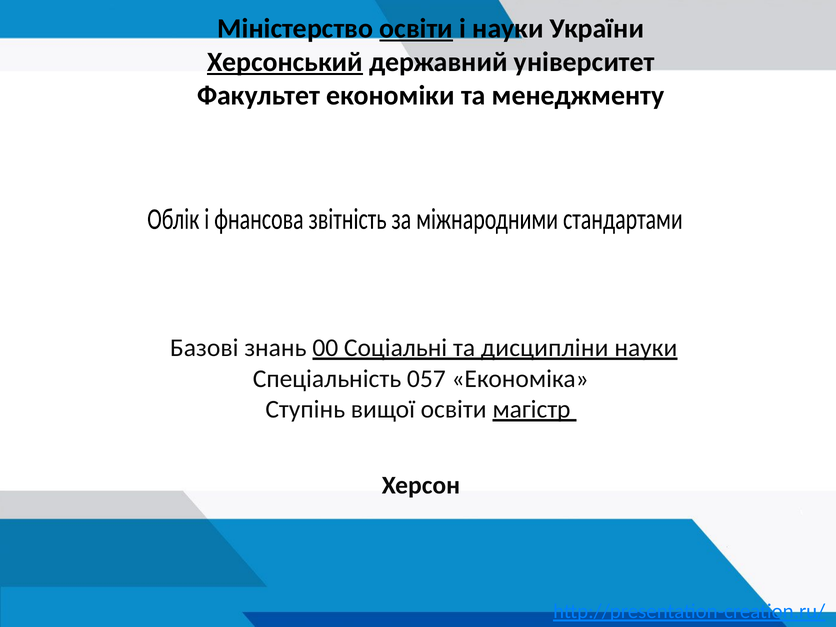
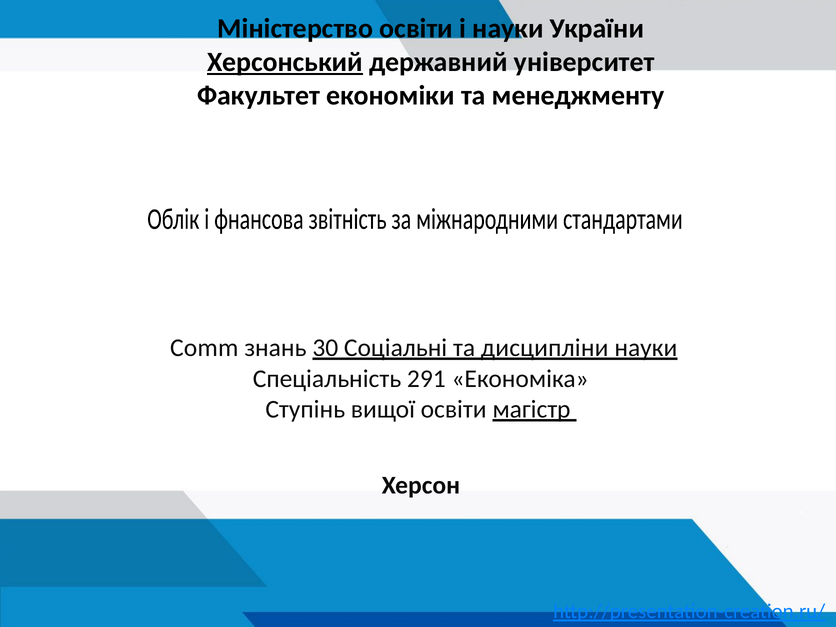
освіти underline: present -> none (416, 29)
Базові: Базові -> Comm (204, 348)
00: 00 -> 30 (325, 348)
057: 057 -> 291 (426, 379)
